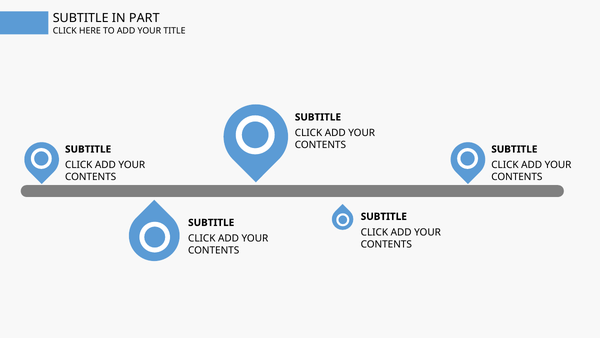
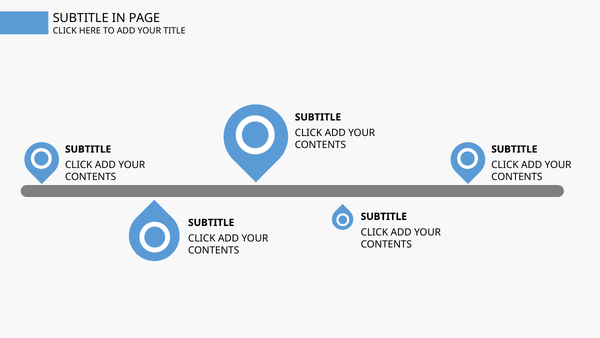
PART: PART -> PAGE (144, 18)
